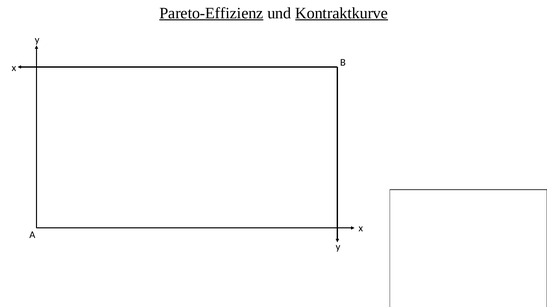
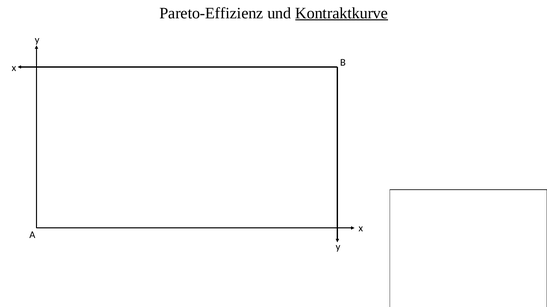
Pareto-Effizienz underline: present -> none (211, 13)
